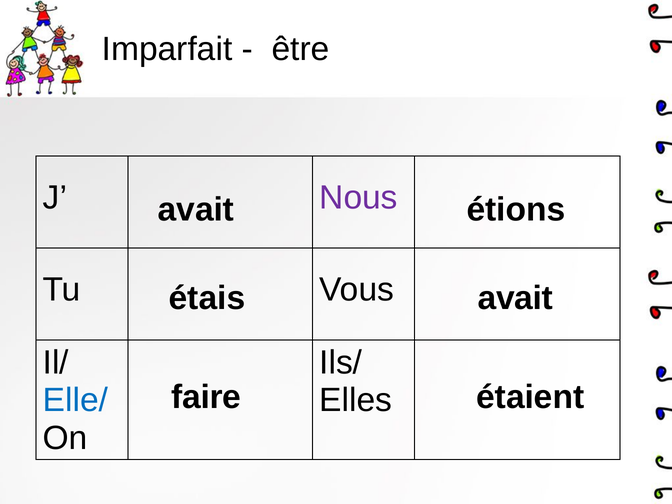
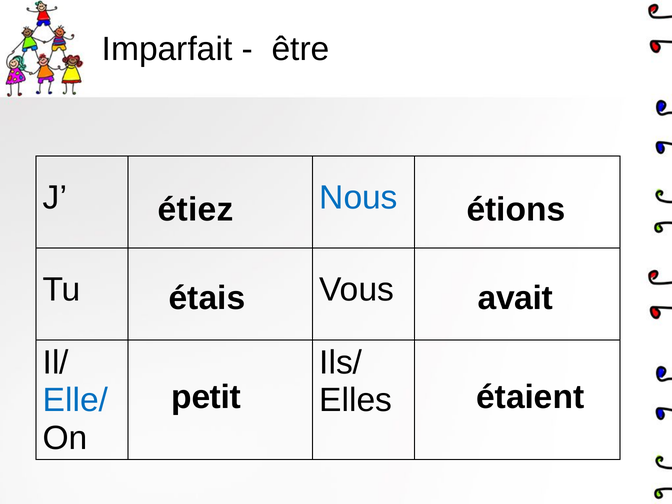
Nous colour: purple -> blue (359, 198)
avait: avait -> étiez (196, 210)
faire: faire -> petit (206, 397)
